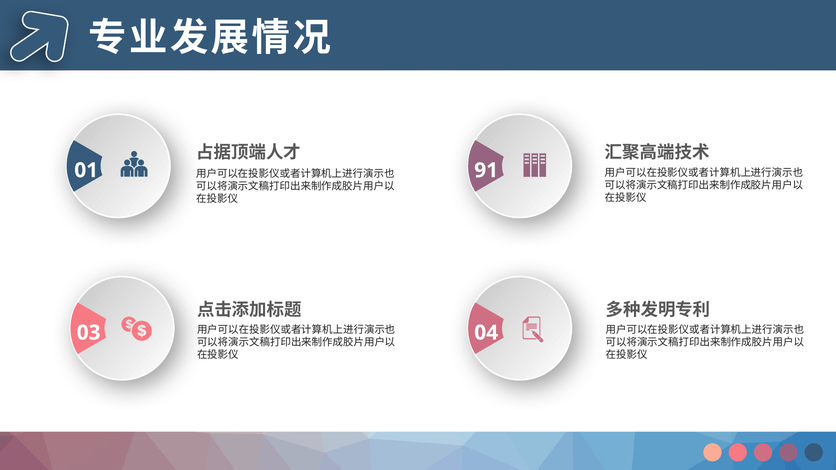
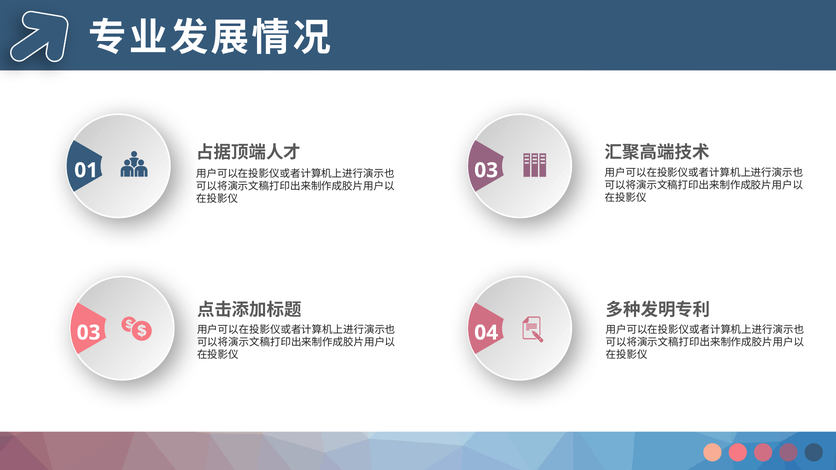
01 91: 91 -> 03 (486, 170)
